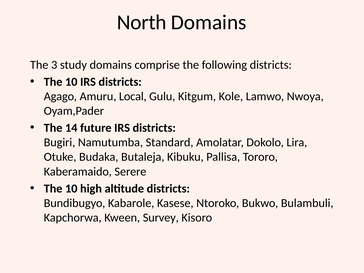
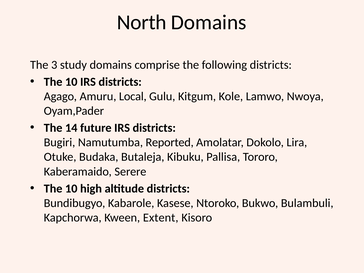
Standard: Standard -> Reported (170, 142)
Survey: Survey -> Extent (161, 218)
